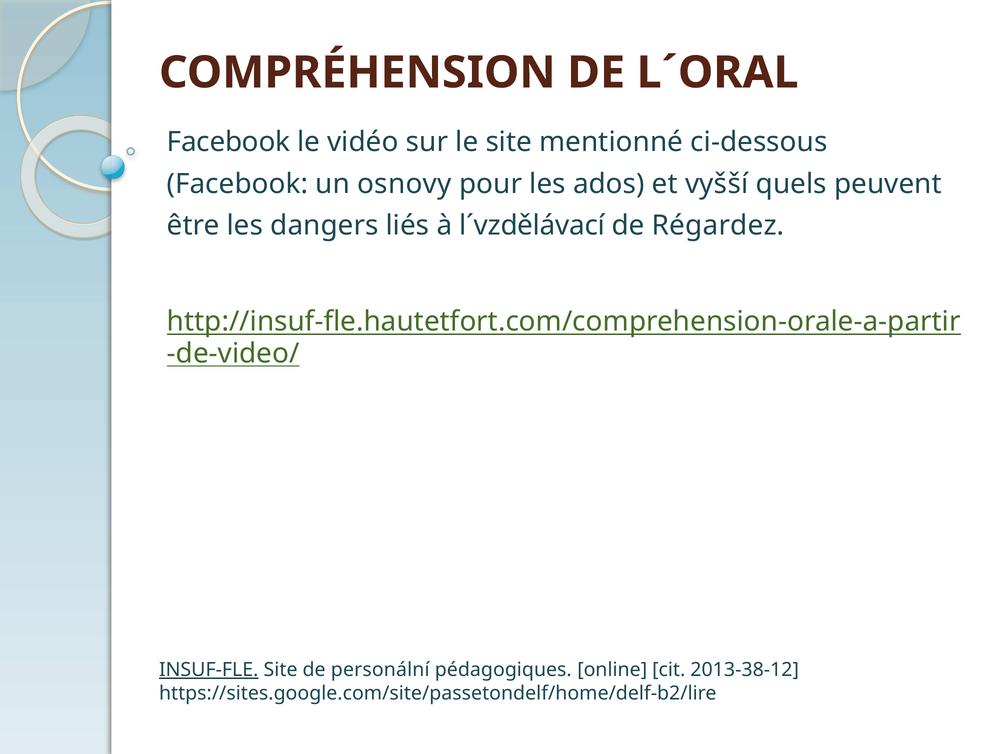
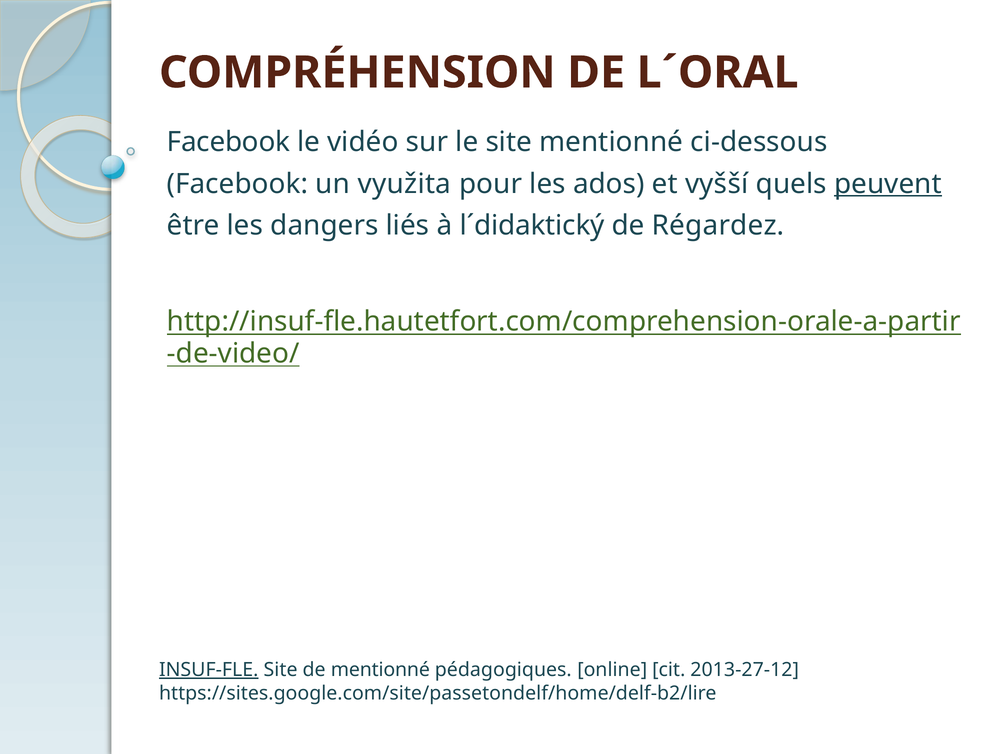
osnovy: osnovy -> využita (404, 184)
peuvent underline: none -> present (888, 184)
l´vzdělávací: l´vzdělávací -> l´didaktický (532, 226)
de personální: personální -> mentionné (380, 670)
2013-38-12: 2013-38-12 -> 2013-27-12 (745, 670)
